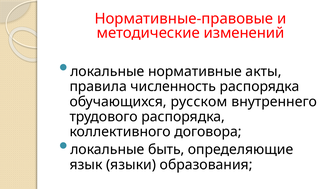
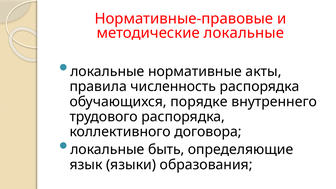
методические изменений: изменений -> локальные (244, 33)
русском: русском -> порядке (199, 102)
